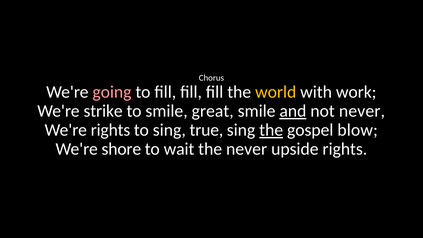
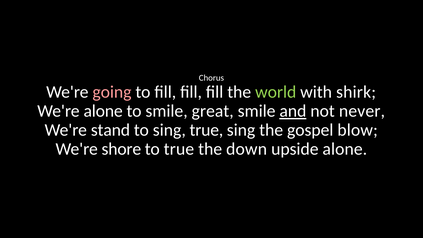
world colour: yellow -> light green (276, 92)
work: work -> shirk (356, 92)
We're strike: strike -> alone (103, 111)
We're rights: rights -> stand (110, 130)
the underline: present -> none (271, 130)
to wait: wait -> true (179, 149)
the never: never -> down (247, 149)
upside rights: rights -> alone (345, 149)
